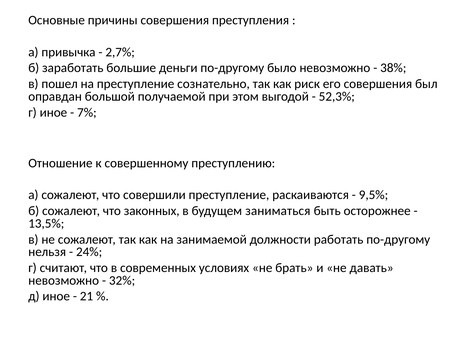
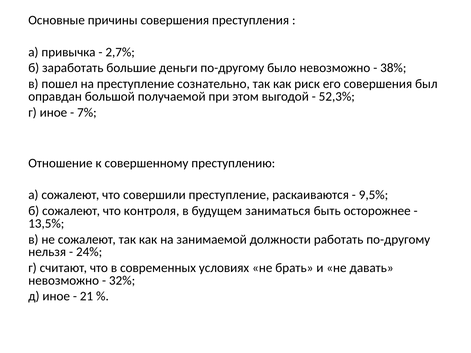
законных: законных -> контроля (152, 211)
